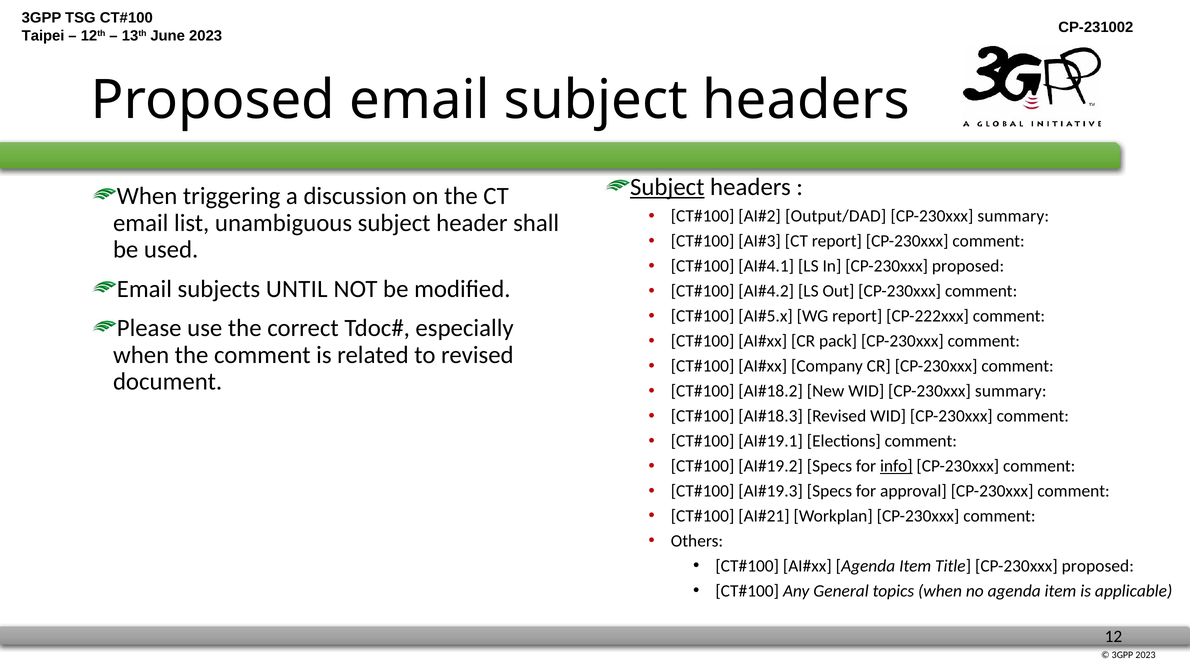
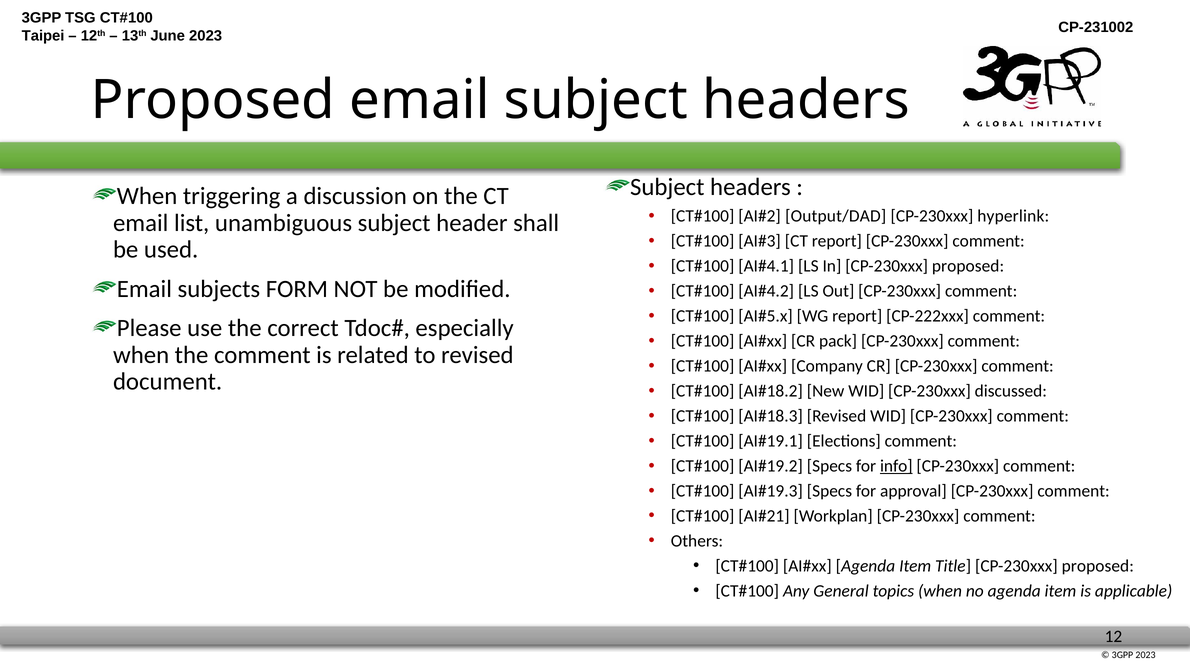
Subject underline: present -> none (667, 187)
summary: summary -> hyperlink (1013, 216)
UNTIL: UNTIL -> FORM (297, 289)
WID CP-230xxx summary: summary -> discussed (1011, 391)
